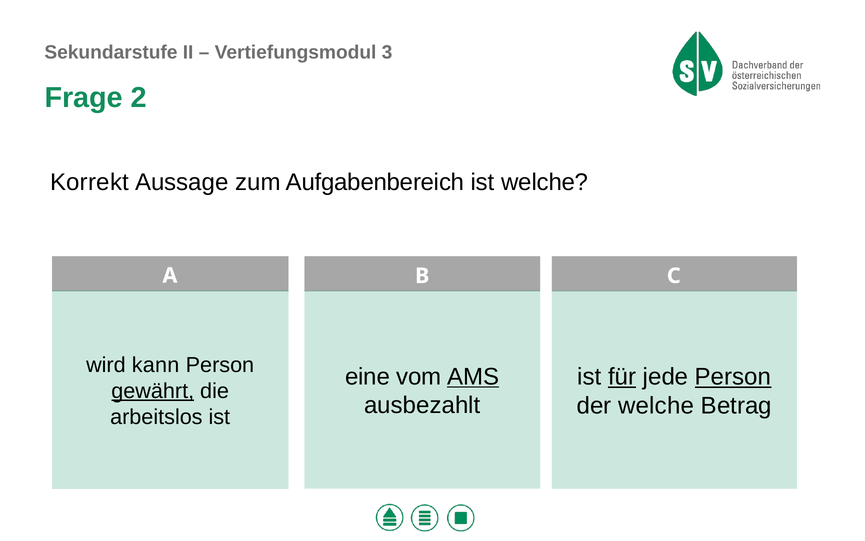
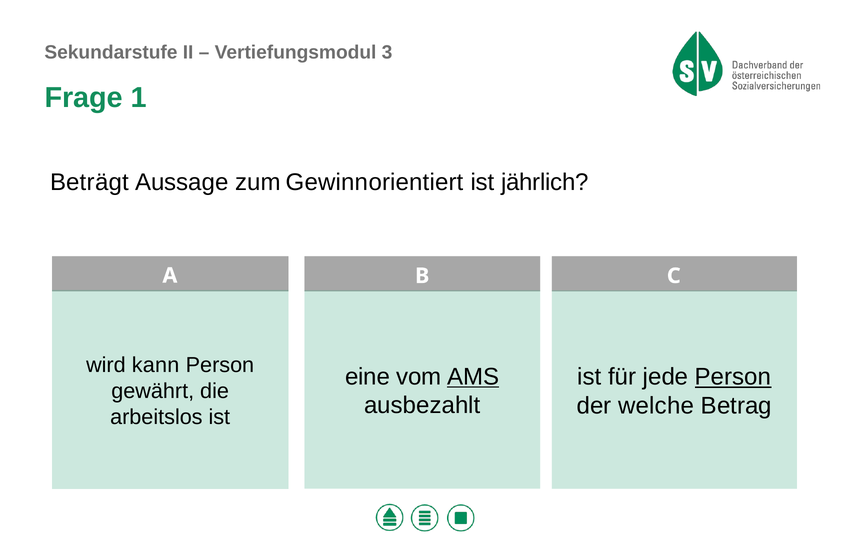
2: 2 -> 1 (139, 98)
Korrekt: Korrekt -> Beträgt (90, 182)
Aufgabenbereich: Aufgabenbereich -> Gewinnorientiert (375, 182)
ist welche: welche -> jährlich (545, 182)
für underline: present -> none (622, 377)
gewährt underline: present -> none (153, 391)
